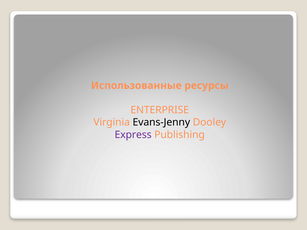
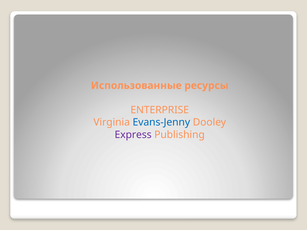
Evans-Jenny colour: black -> blue (161, 122)
